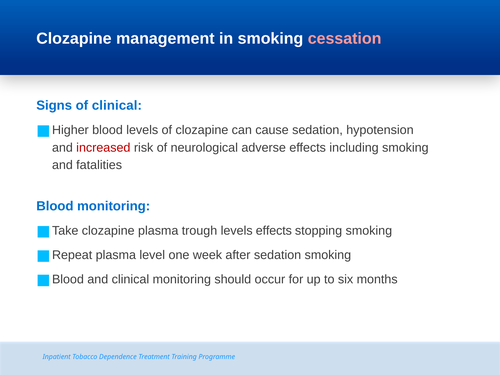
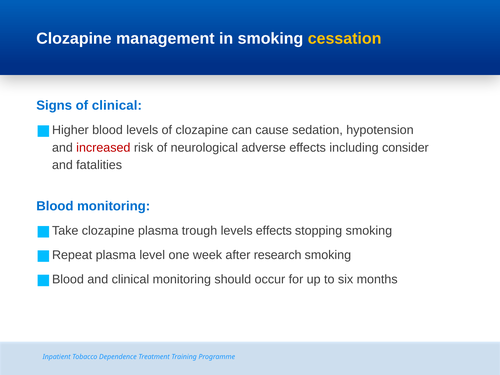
cessation colour: pink -> yellow (345, 39)
including smoking: smoking -> consider (405, 148)
after sedation: sedation -> research (278, 255)
